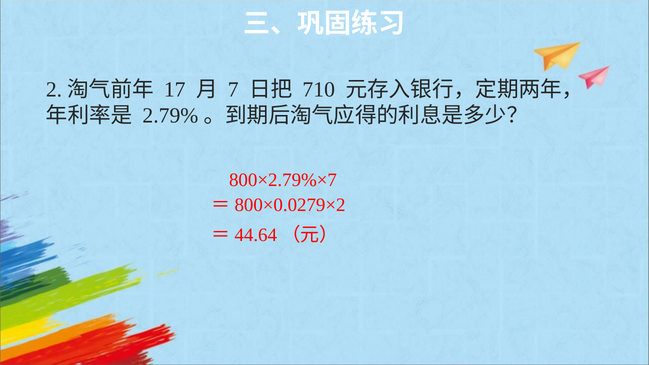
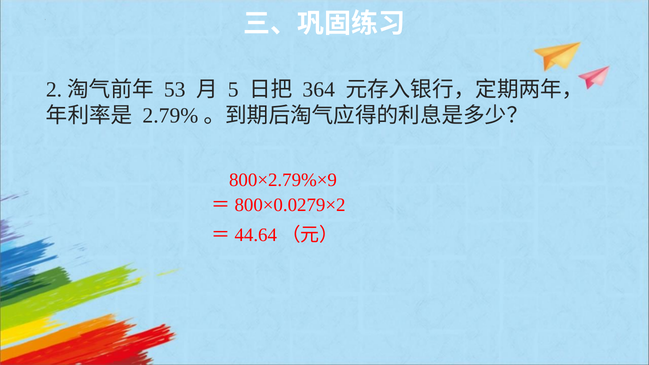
17: 17 -> 53 (175, 90)
7: 7 -> 5 (233, 90)
710: 710 -> 364 (319, 90)
800×2.79%×7: 800×2.79%×7 -> 800×2.79%×9 (283, 180)
